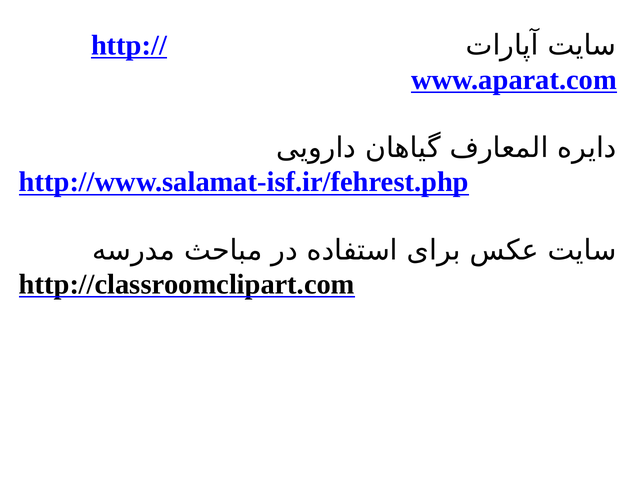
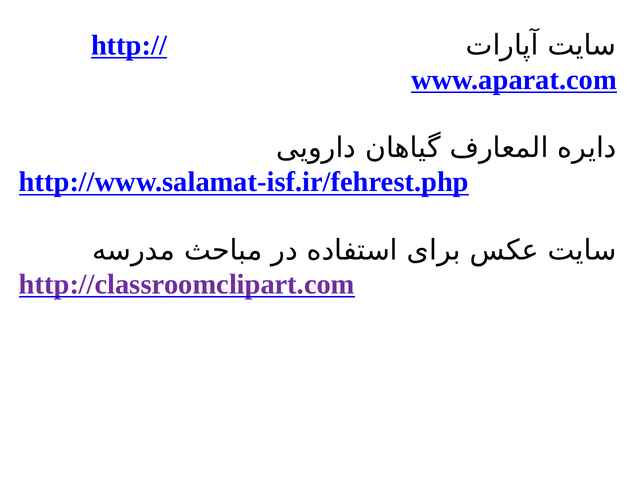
http://classroomclipart.com colour: black -> purple (187, 285)
